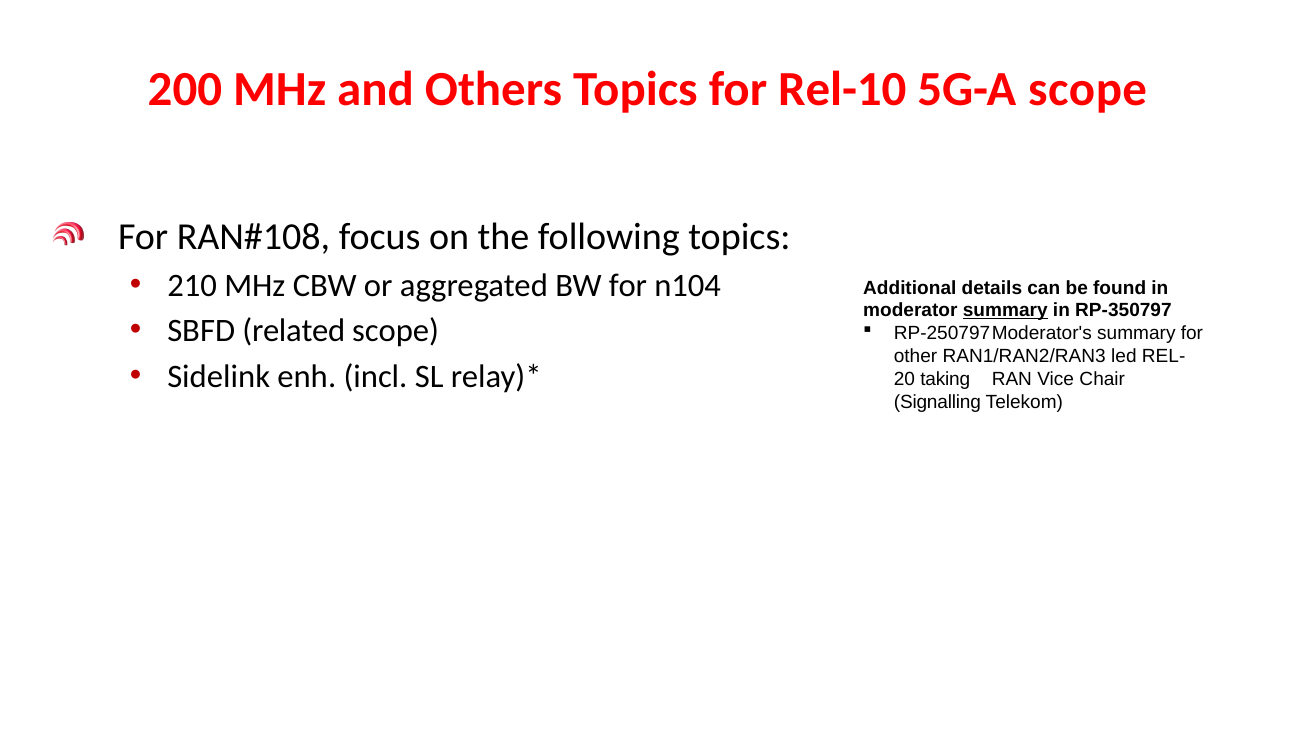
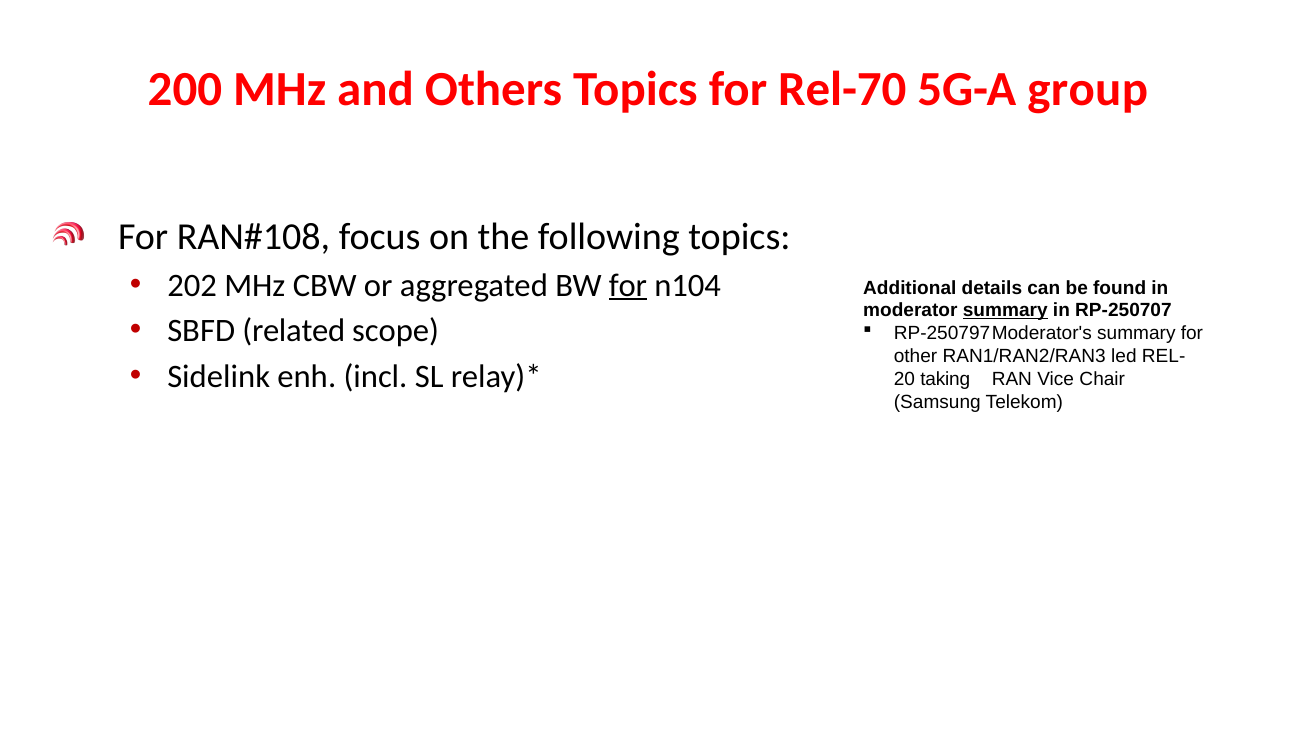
Rel-10: Rel-10 -> Rel-70 (842, 89)
5G-A scope: scope -> group (1088, 89)
210: 210 -> 202 (192, 285)
for underline: none -> present (628, 285)
RP-350797: RP-350797 -> RP-250707 (1123, 311)
Signalling: Signalling -> Samsung (937, 402)
